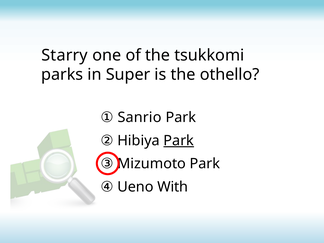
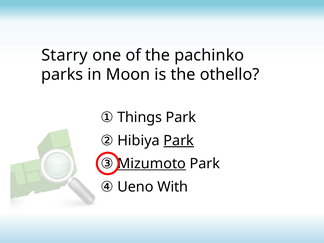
tsukkomi: tsukkomi -> pachinko (209, 55)
Super: Super -> Moon (128, 75)
Sanrio: Sanrio -> Things (140, 117)
Mizumoto underline: none -> present (152, 164)
